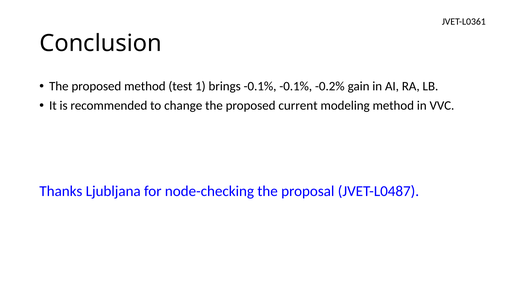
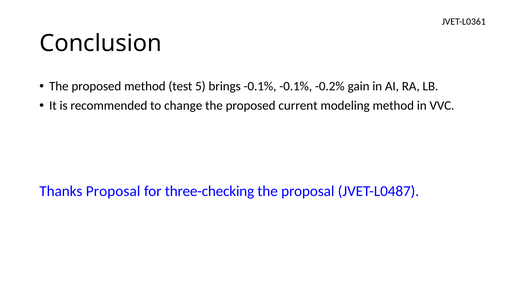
1: 1 -> 5 (200, 86)
Thanks Ljubljana: Ljubljana -> Proposal (113, 191)
node-checking: node-checking -> three-checking (210, 191)
